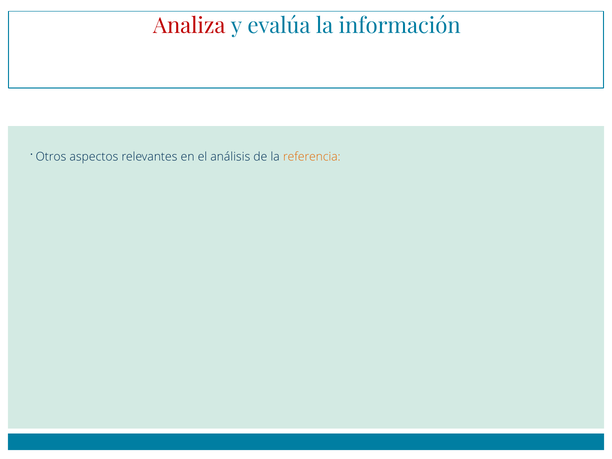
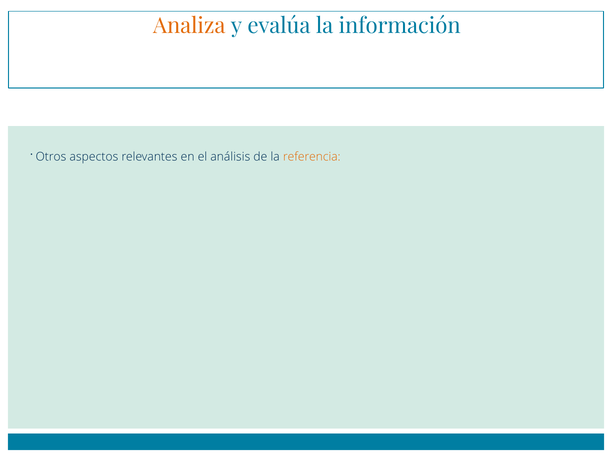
Analiza colour: red -> orange (189, 26)
